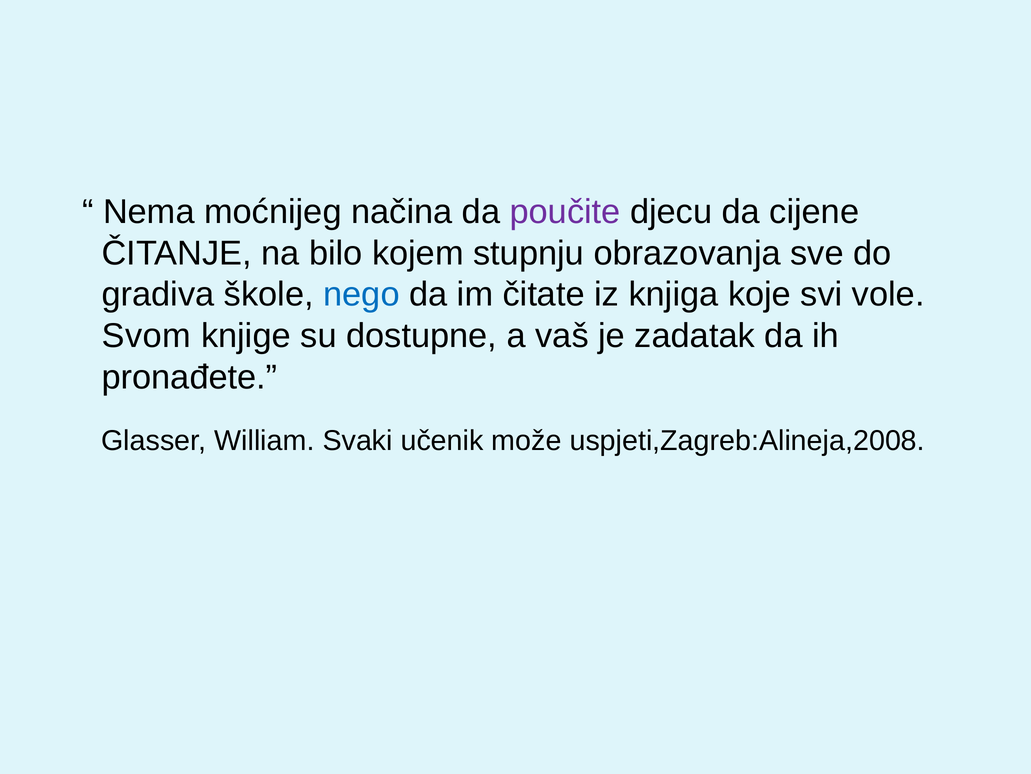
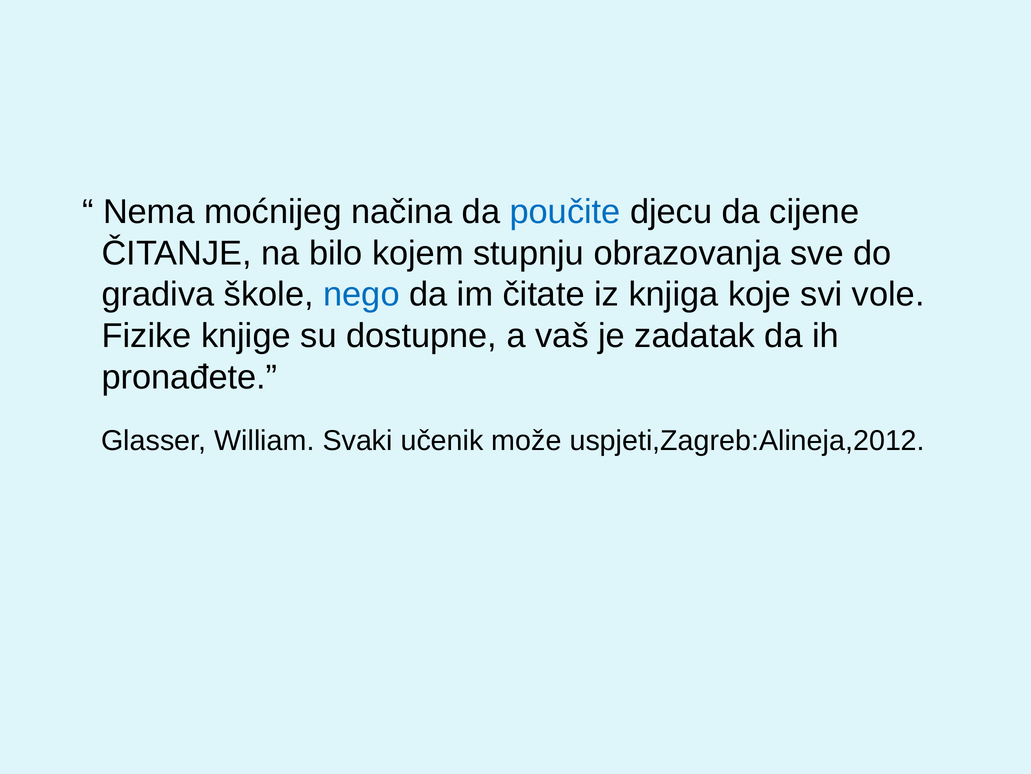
poučite colour: purple -> blue (565, 212)
Svom: Svom -> Fizike (147, 336)
uspjeti,Zagreb:Alineja,2008: uspjeti,Zagreb:Alineja,2008 -> uspjeti,Zagreb:Alineja,2012 (747, 441)
